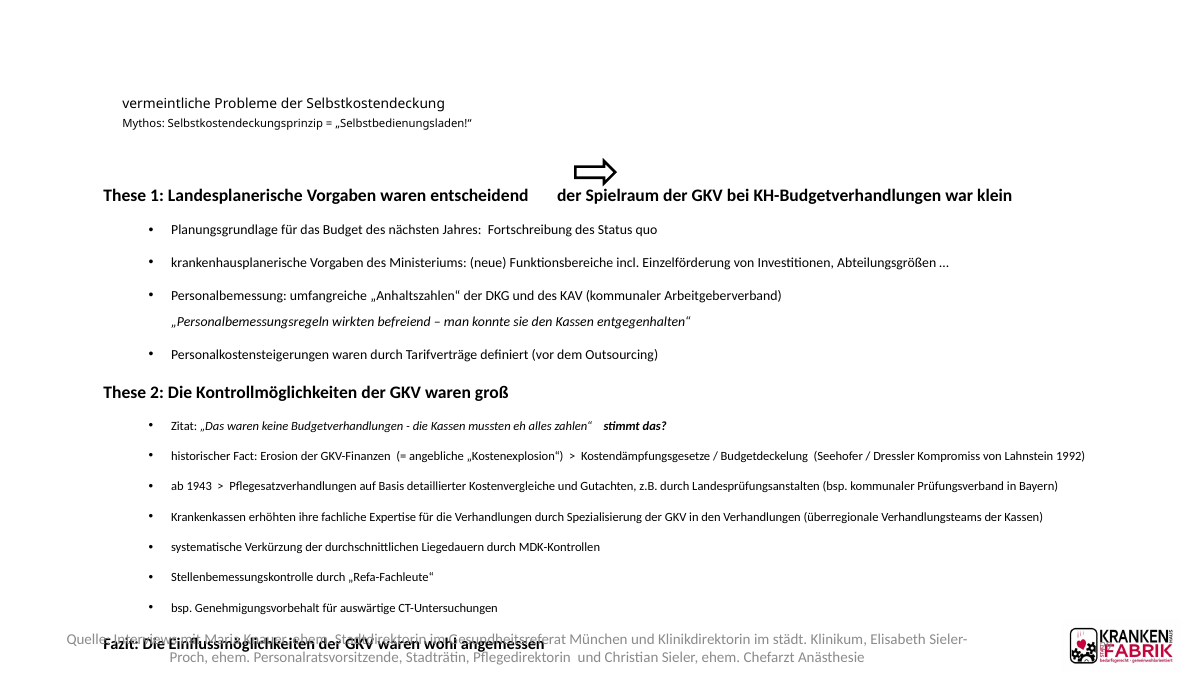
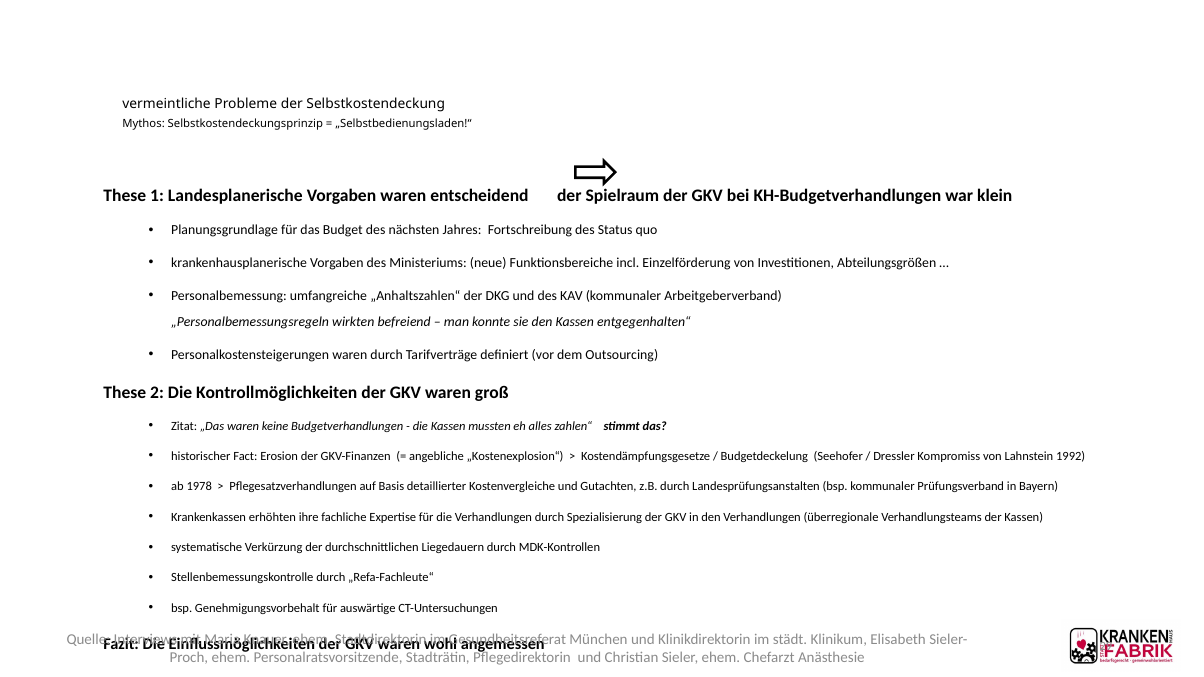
1943: 1943 -> 1978 (199, 487)
